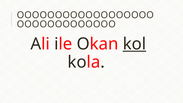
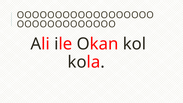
kol underline: present -> none (134, 44)
